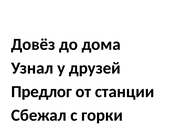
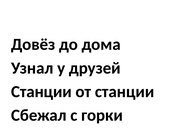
Предлог: Предлог -> Станции (41, 92)
